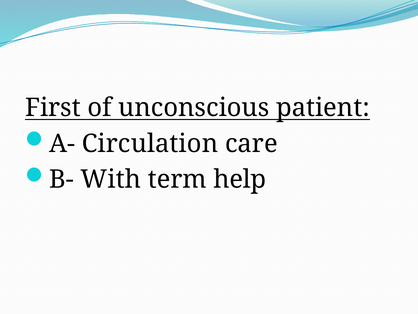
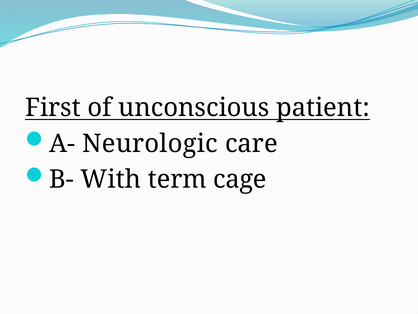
Circulation: Circulation -> Neurologic (150, 143)
help: help -> cage (240, 179)
